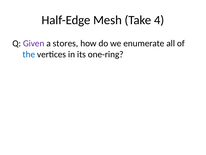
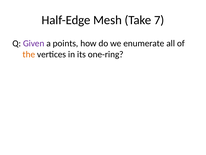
4: 4 -> 7 (159, 20)
stores: stores -> points (66, 43)
the colour: blue -> orange (29, 54)
